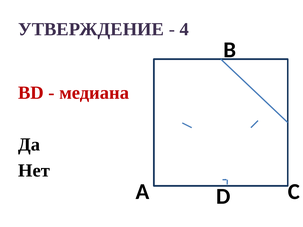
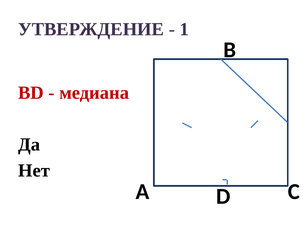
4: 4 -> 1 (184, 29)
